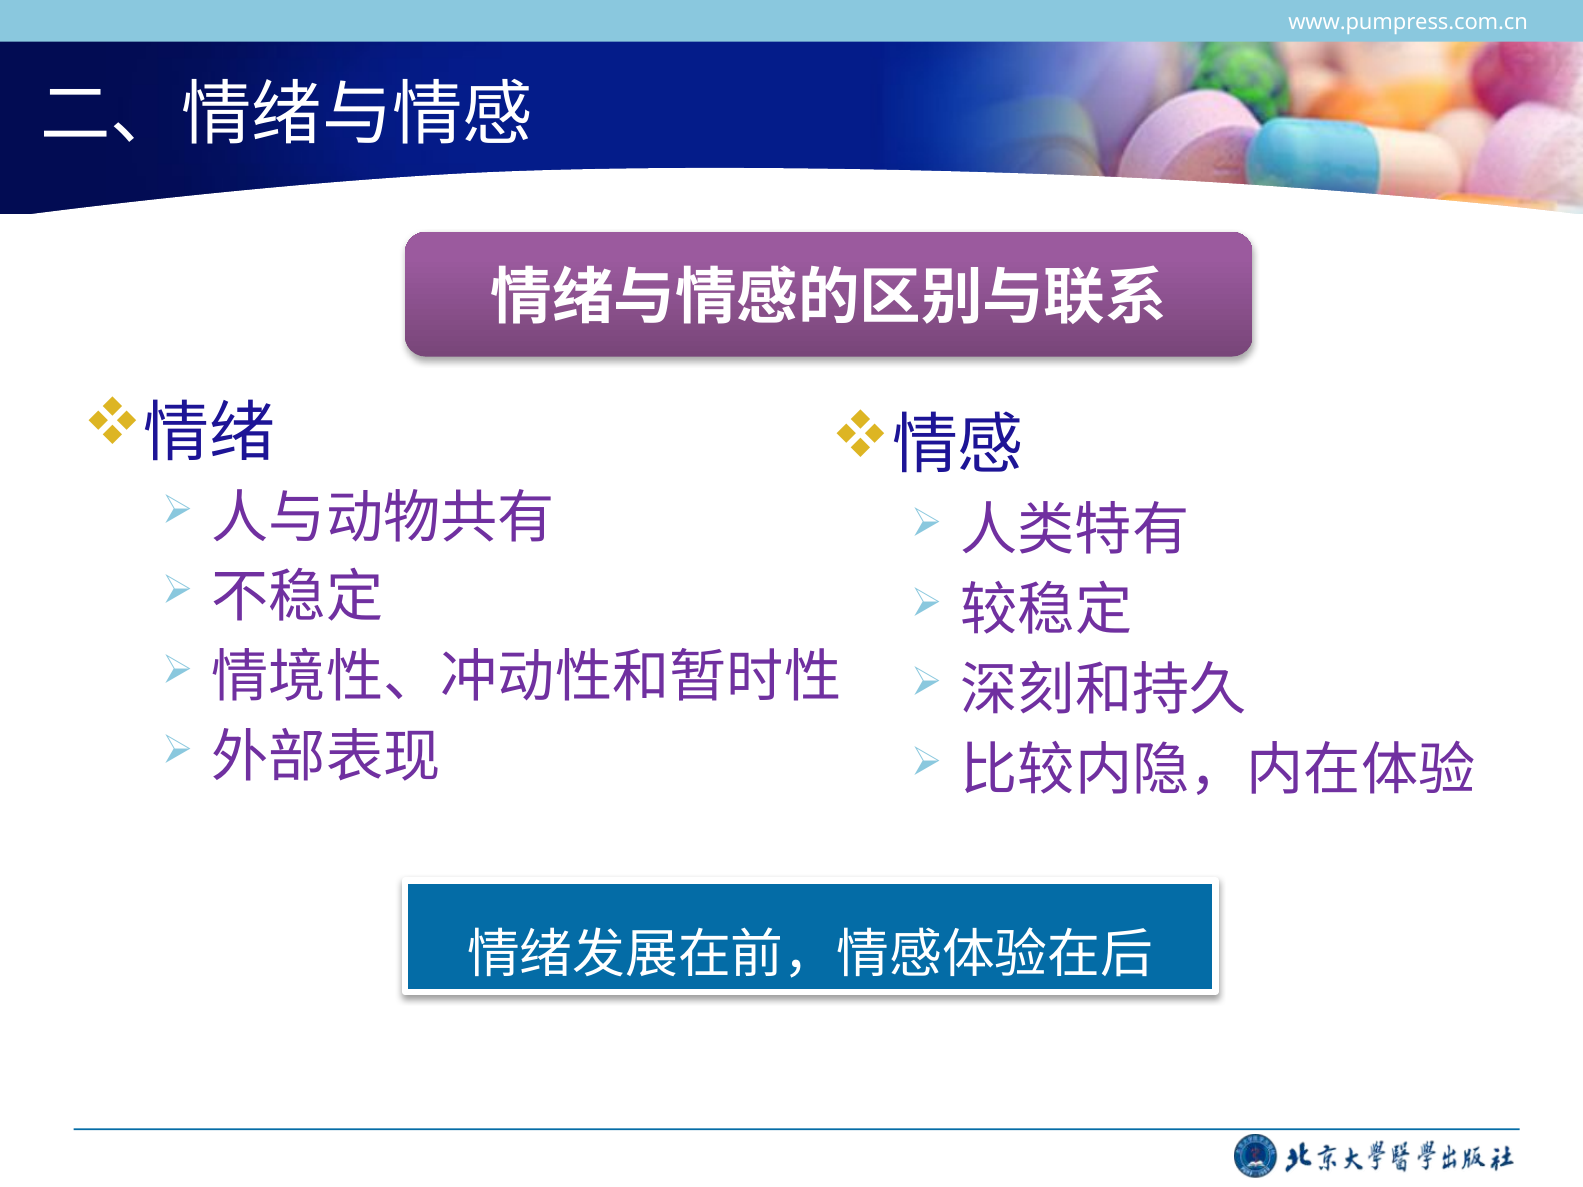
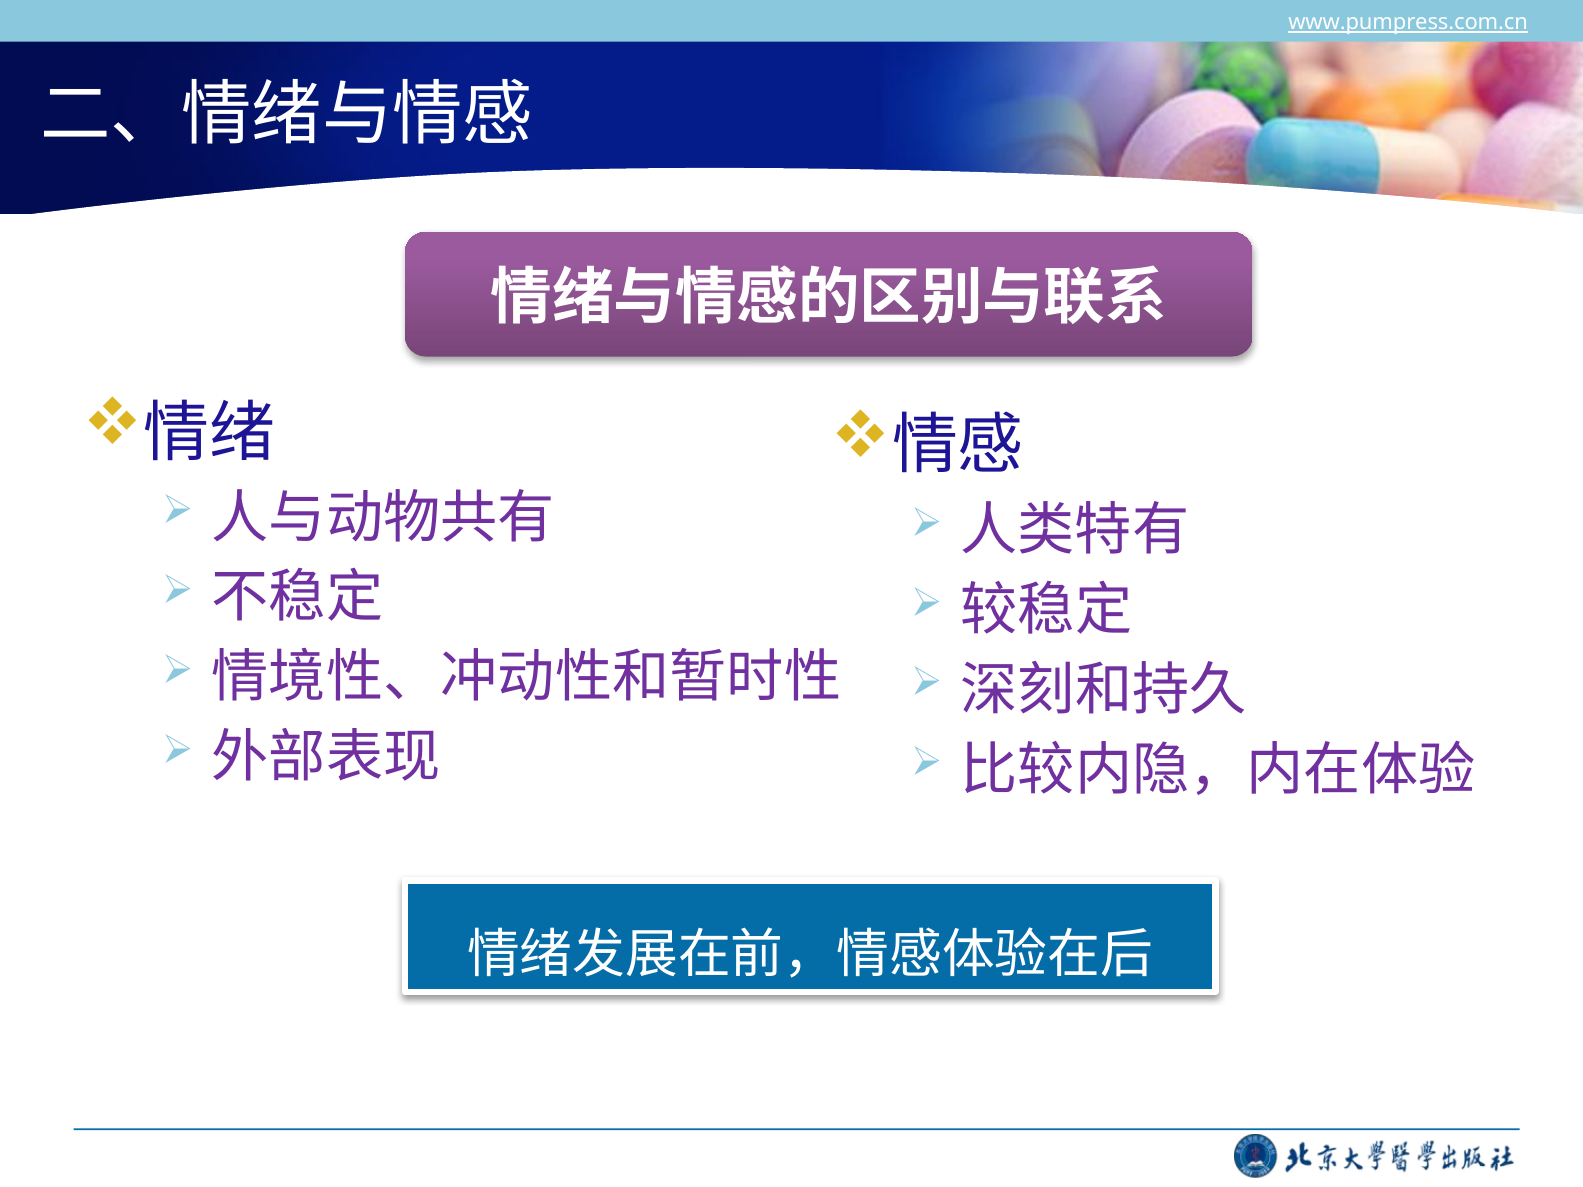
www.pumpress.com.cn underline: none -> present (1408, 23)
